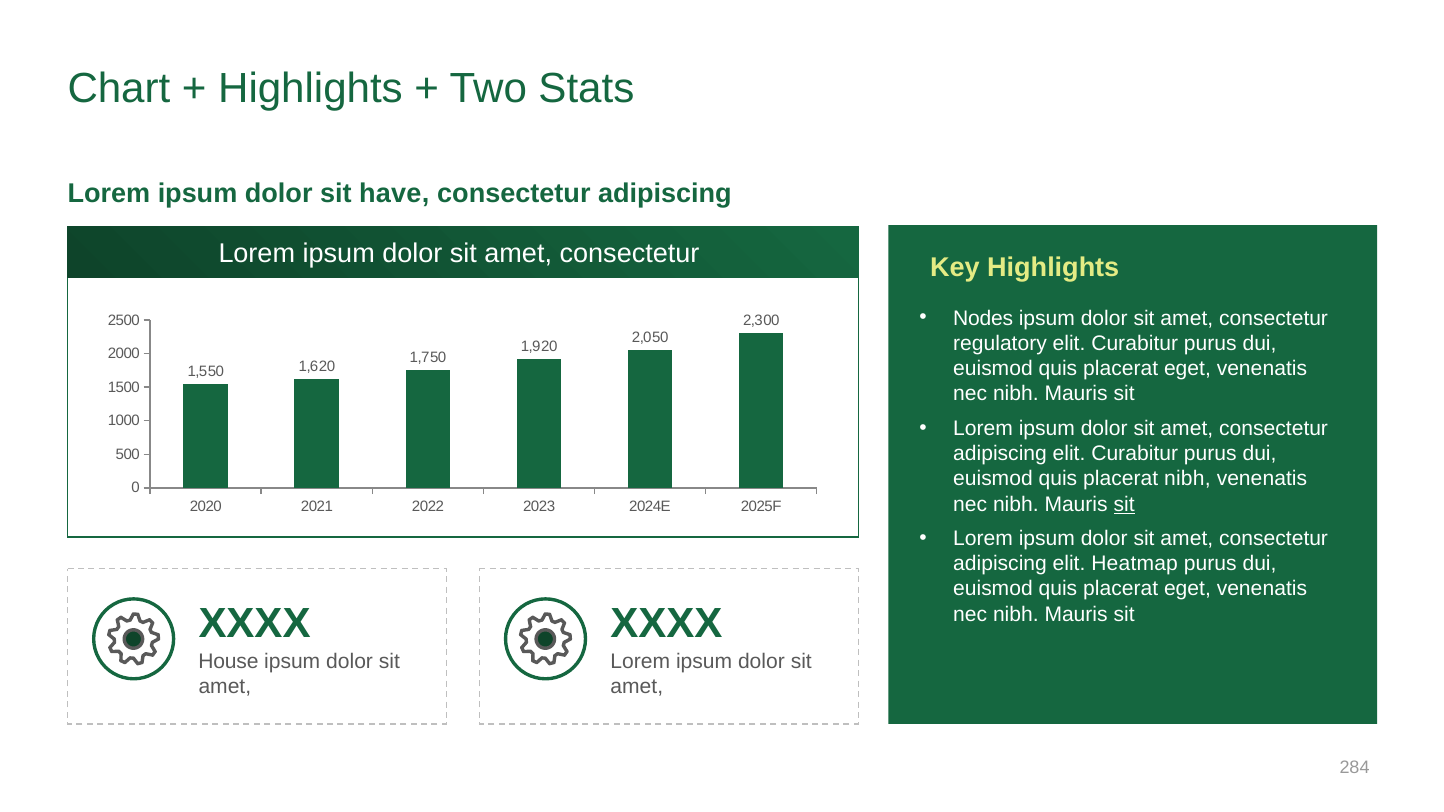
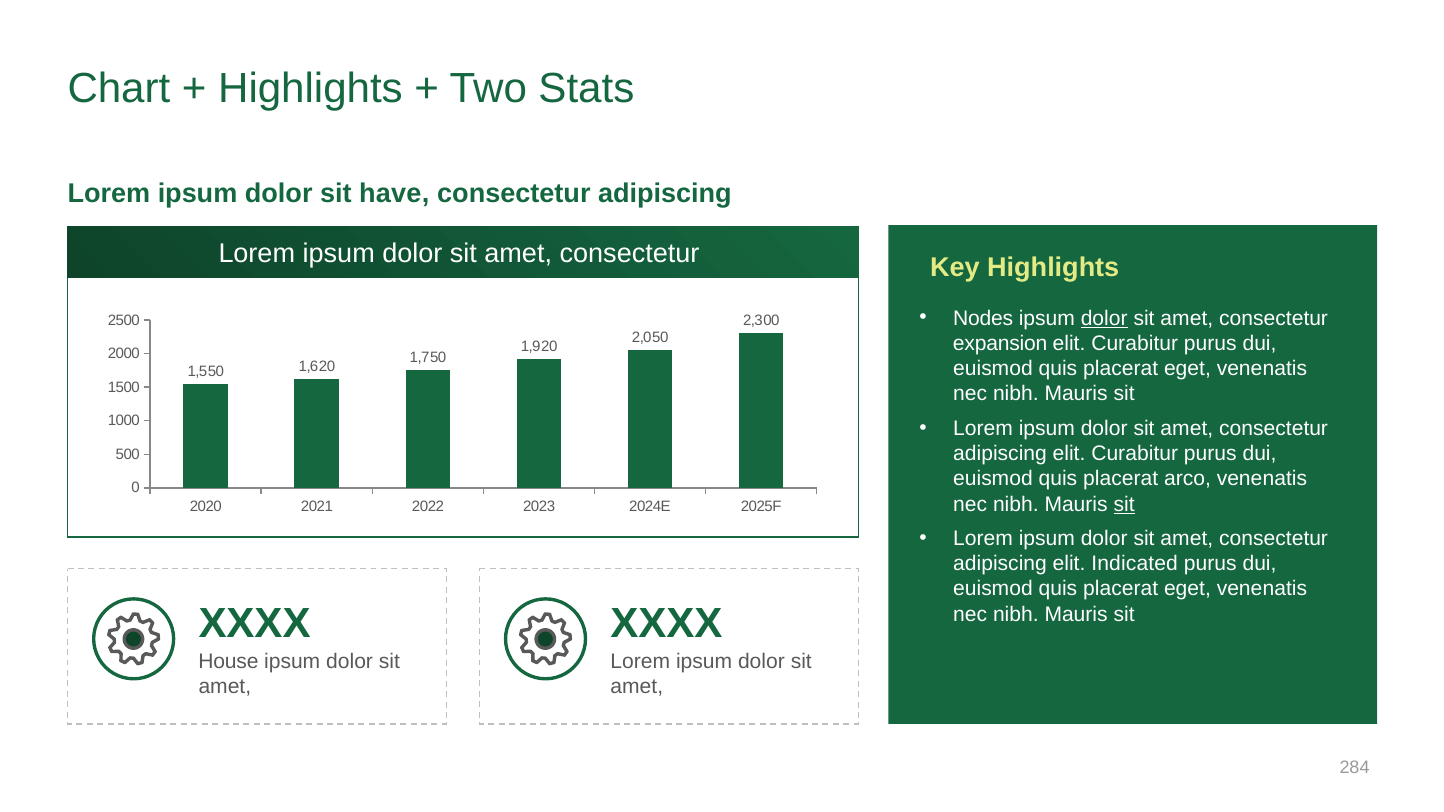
dolor underline: none -> present (1104, 318)
regulatory: regulatory -> expansion (1000, 344)
placerat nibh: nibh -> arco (1187, 479)
Heatmap: Heatmap -> Indicated (1135, 564)
